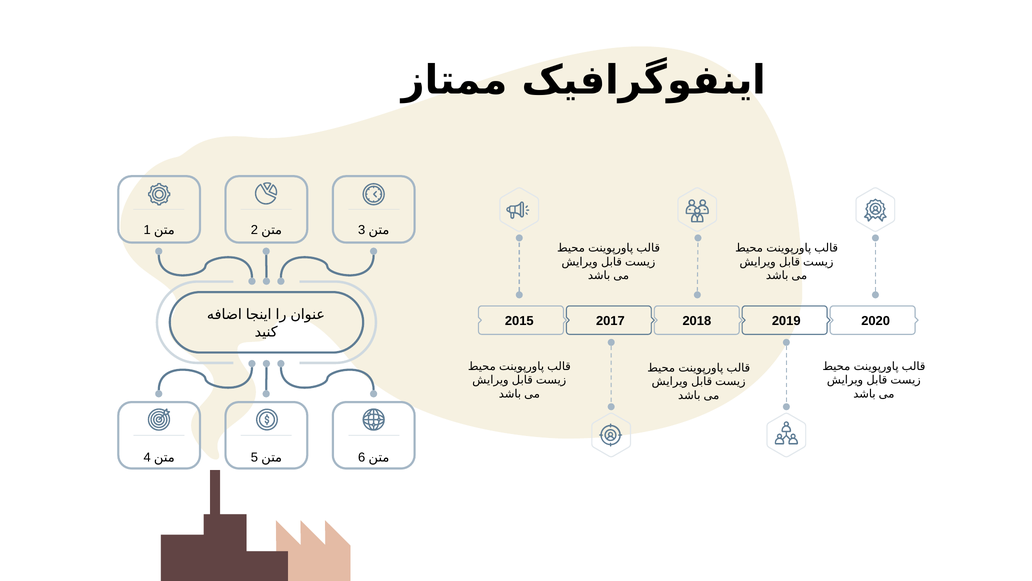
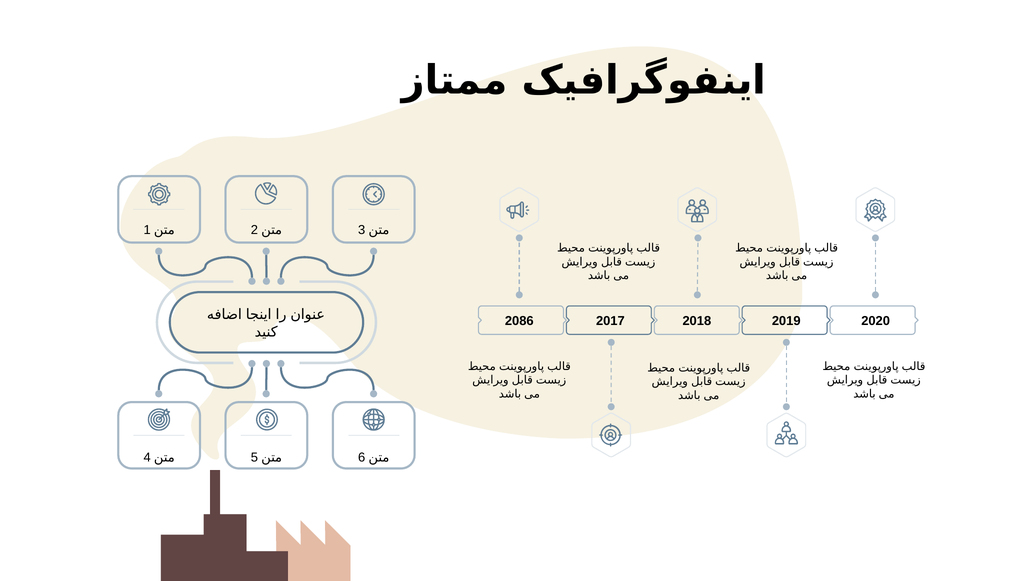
2015: 2015 -> 2086 (519, 321)
